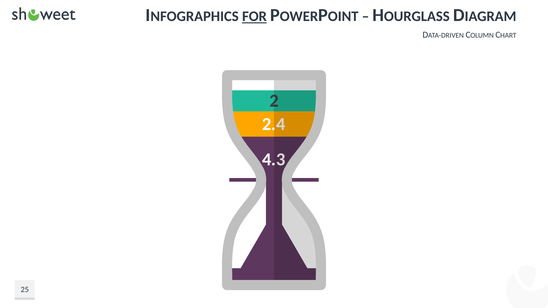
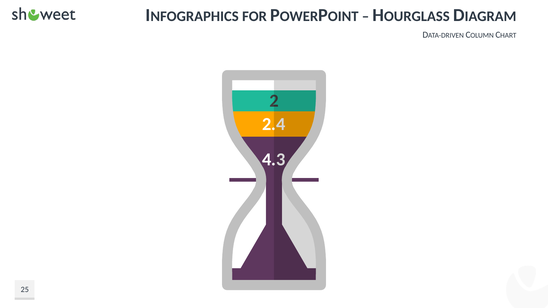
FOR underline: present -> none (254, 17)
